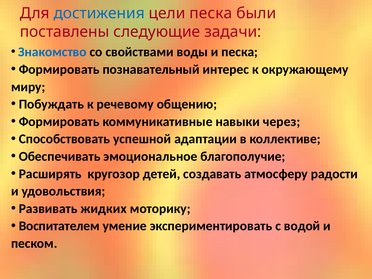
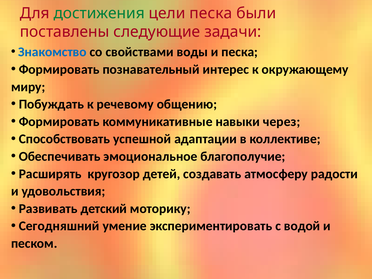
достижения colour: blue -> green (99, 13)
жидких: жидких -> детский (104, 209)
Воспитателем: Воспитателем -> Сегодняшний (59, 226)
